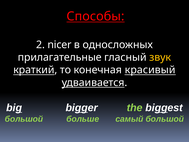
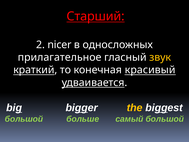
Способы: Способы -> Старший (96, 16)
прилагательные: прилагательные -> прилагательное (60, 57)
the colour: light green -> yellow (135, 108)
